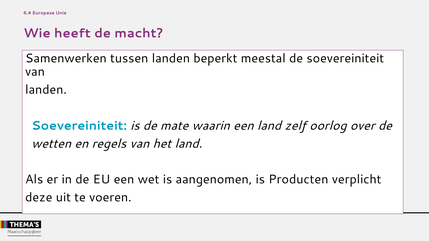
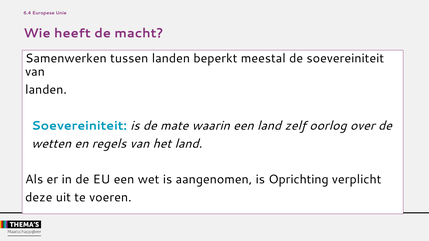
Producten: Producten -> Oprichting (299, 180)
